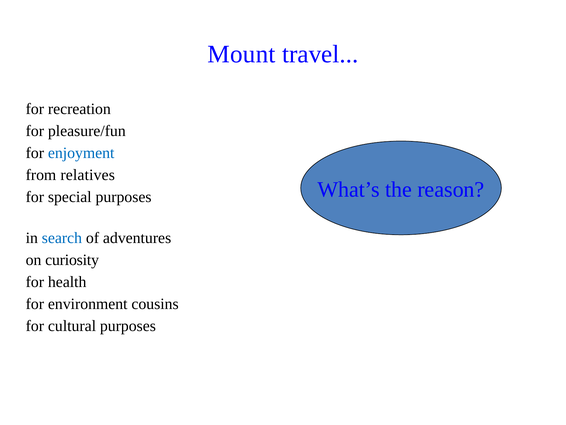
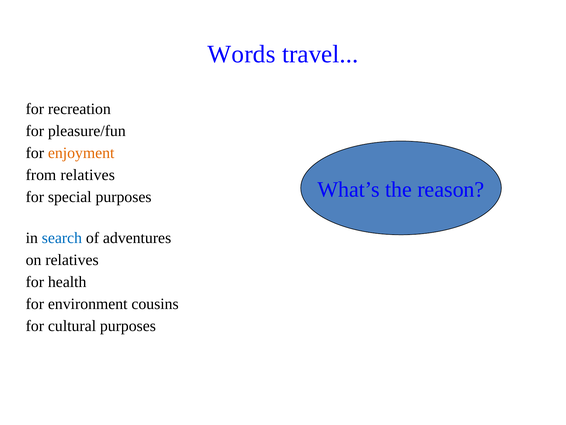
Mount: Mount -> Words (242, 54)
enjoyment colour: blue -> orange (81, 153)
on curiosity: curiosity -> relatives (72, 260)
